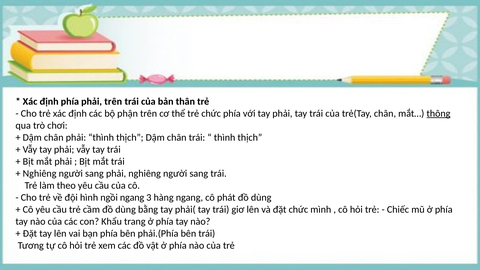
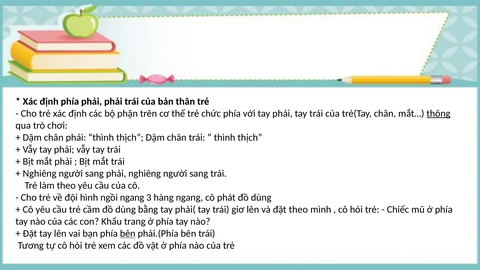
phải trên: trên -> phải (113, 101)
đặt chức: chức -> theo (298, 210)
bên underline: none -> present (128, 234)
